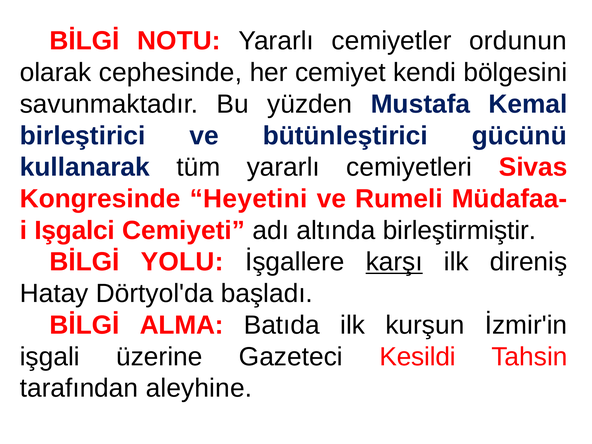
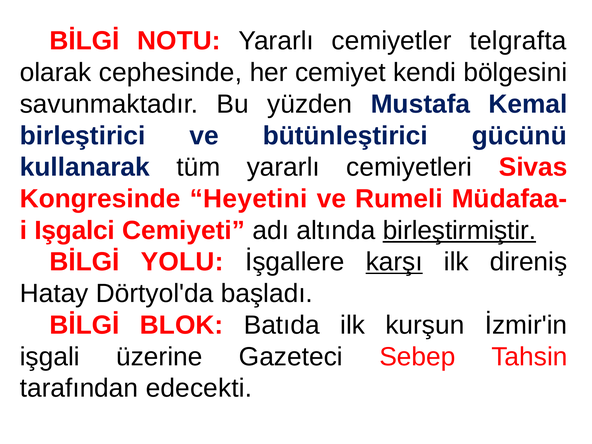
ordunun: ordunun -> telgrafta (518, 41)
birleştirmiştir underline: none -> present (459, 230)
ALMA: ALMA -> BLOK (182, 325)
Kesildi: Kesildi -> Sebep (417, 357)
aleyhine: aleyhine -> edecekti (199, 388)
